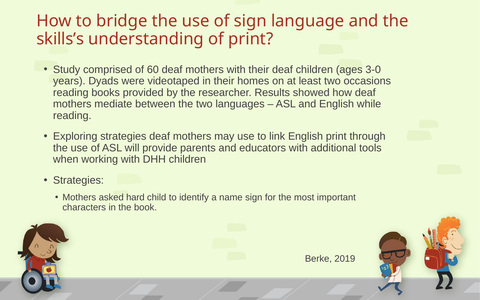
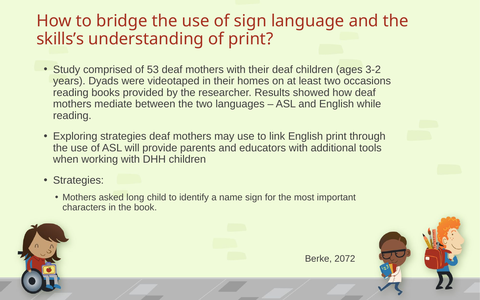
60: 60 -> 53 (153, 70)
3-0: 3-0 -> 3-2 (373, 70)
hard: hard -> long (135, 197)
2019: 2019 -> 2072 (345, 259)
